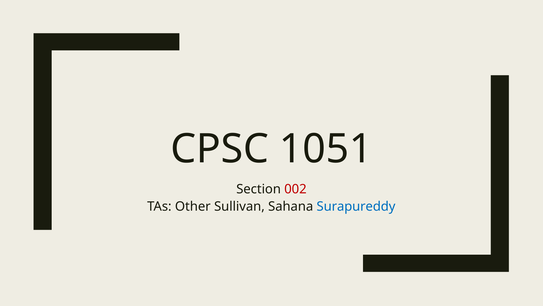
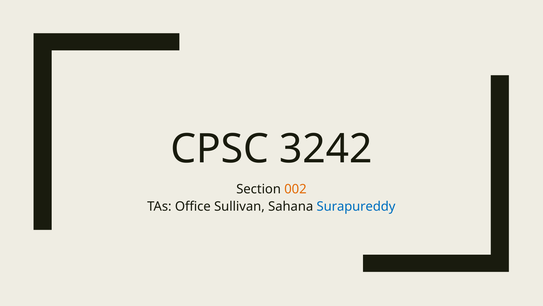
1051: 1051 -> 3242 (326, 149)
002 colour: red -> orange (295, 189)
Other: Other -> Office (193, 206)
